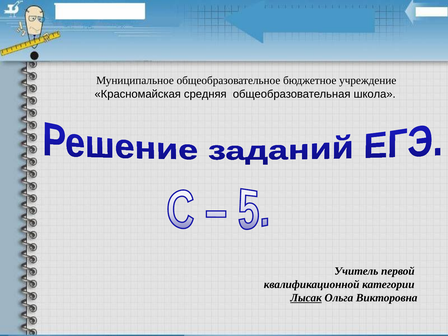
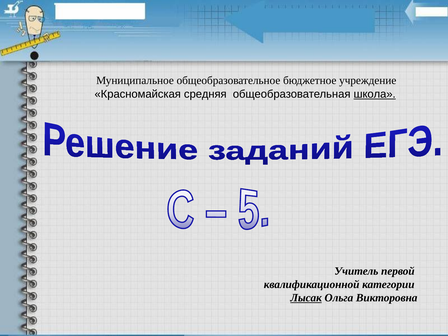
школа underline: none -> present (375, 94)
